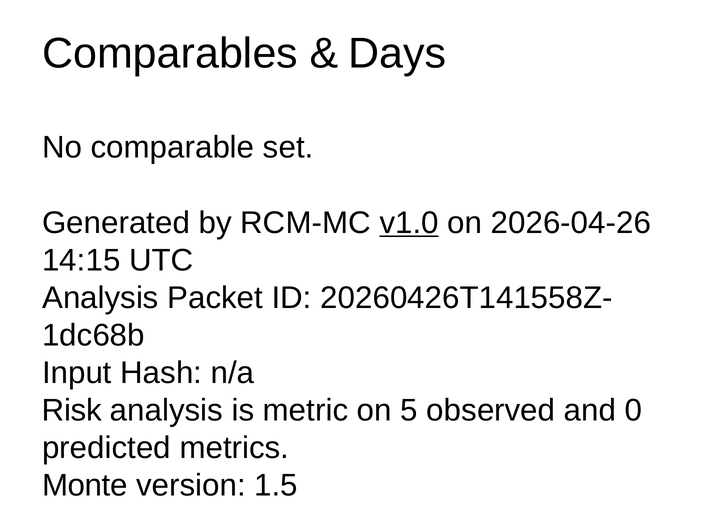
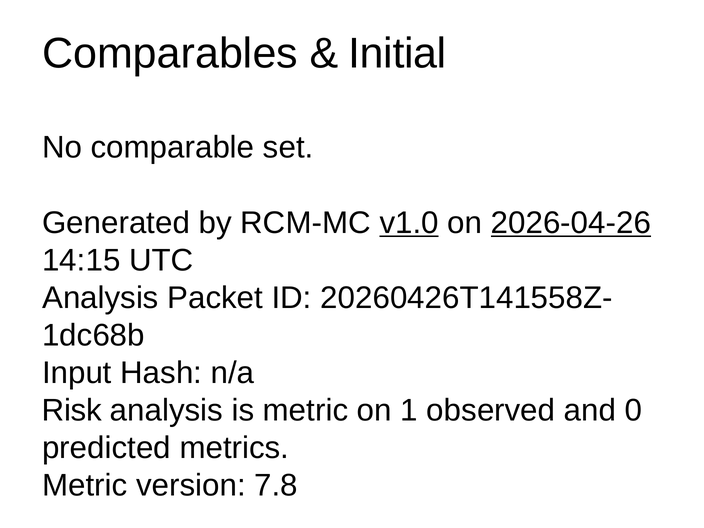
Days: Days -> Initial (397, 53)
2026-04-26 underline: none -> present (571, 223)
5: 5 -> 1 (409, 411)
Monte: Monte -> Metric (85, 486)
1.5: 1.5 -> 7.8 (276, 486)
